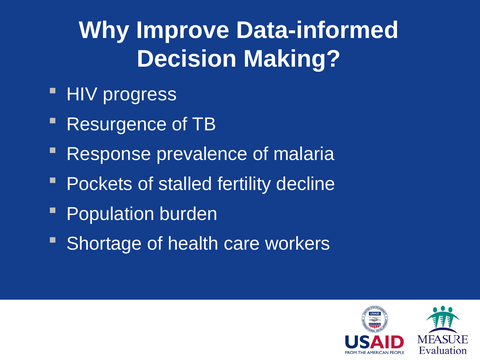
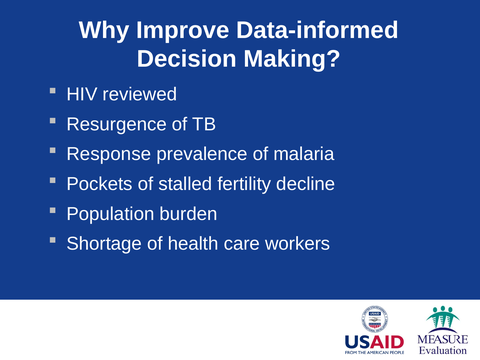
progress: progress -> reviewed (140, 94)
